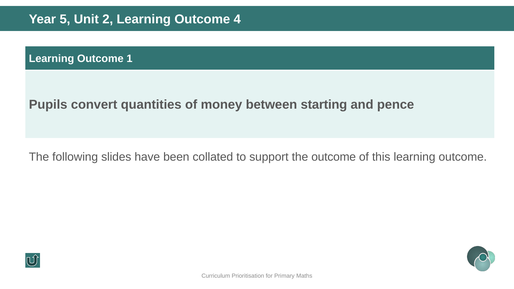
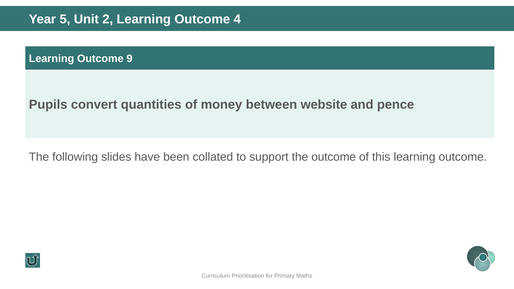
1: 1 -> 9 (130, 59)
starting: starting -> website (324, 105)
